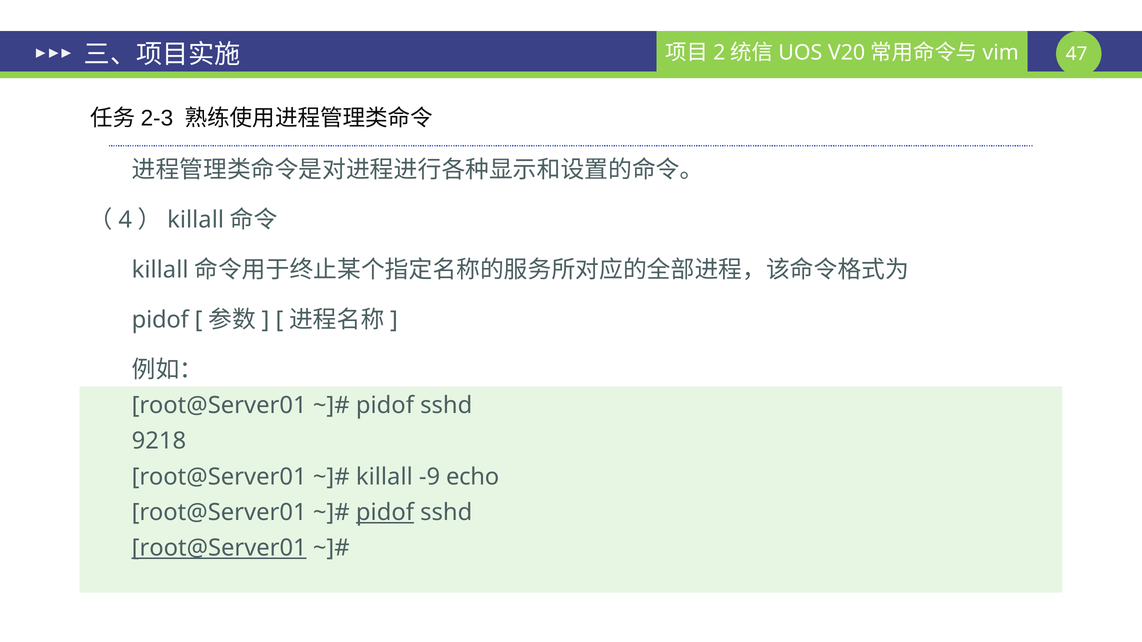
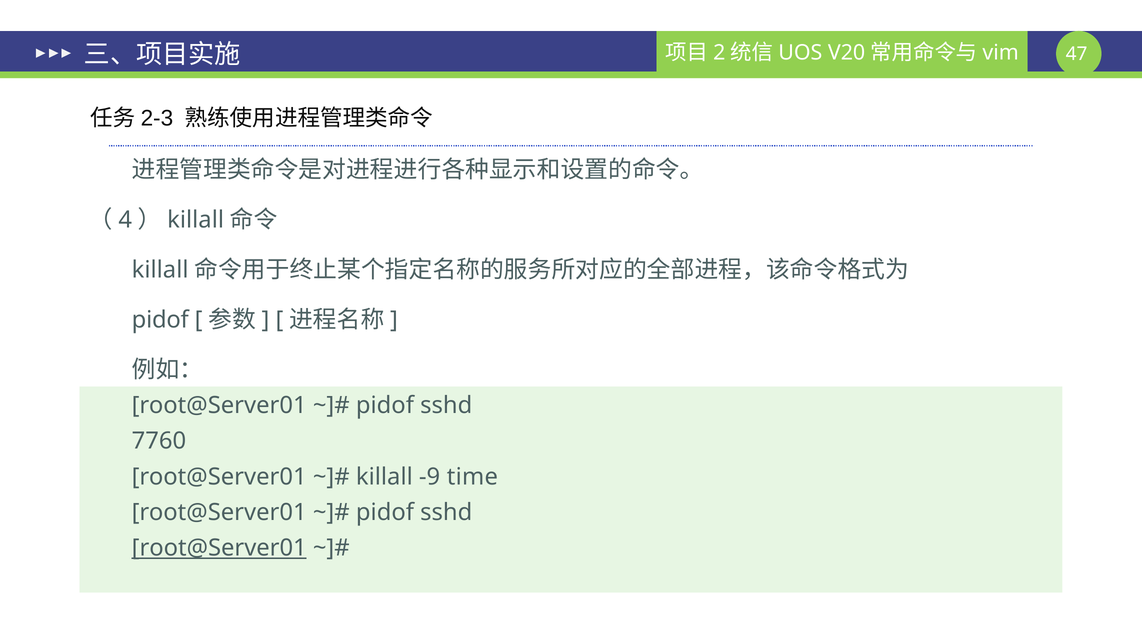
9218: 9218 -> 7760 (159, 441)
echo: echo -> time (472, 477)
pidof underline: present -> none (385, 513)
